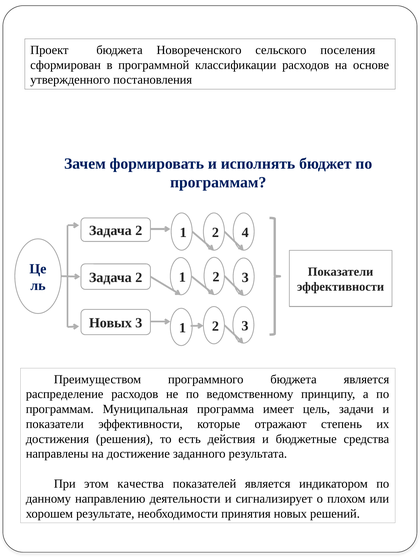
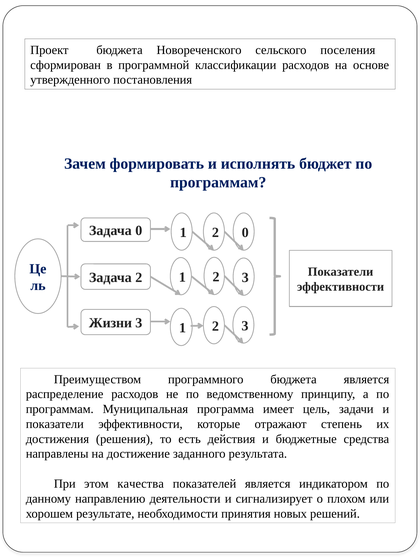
2: 2 -> 0 (139, 231)
2 4: 4 -> 0 (245, 233)
Новых: Новых -> Жизни (110, 323)
